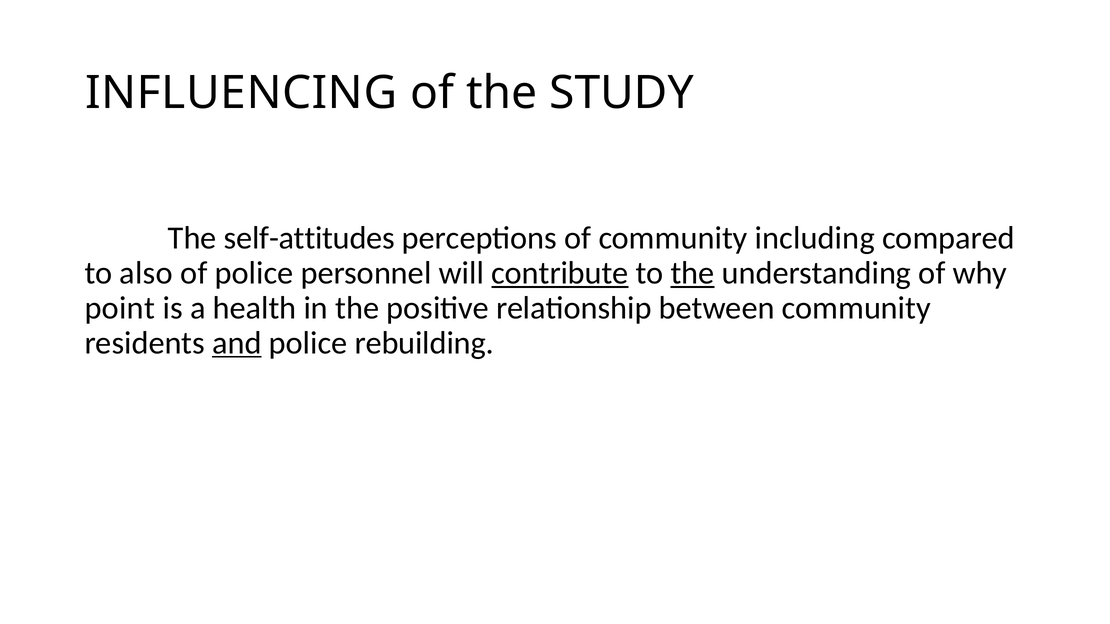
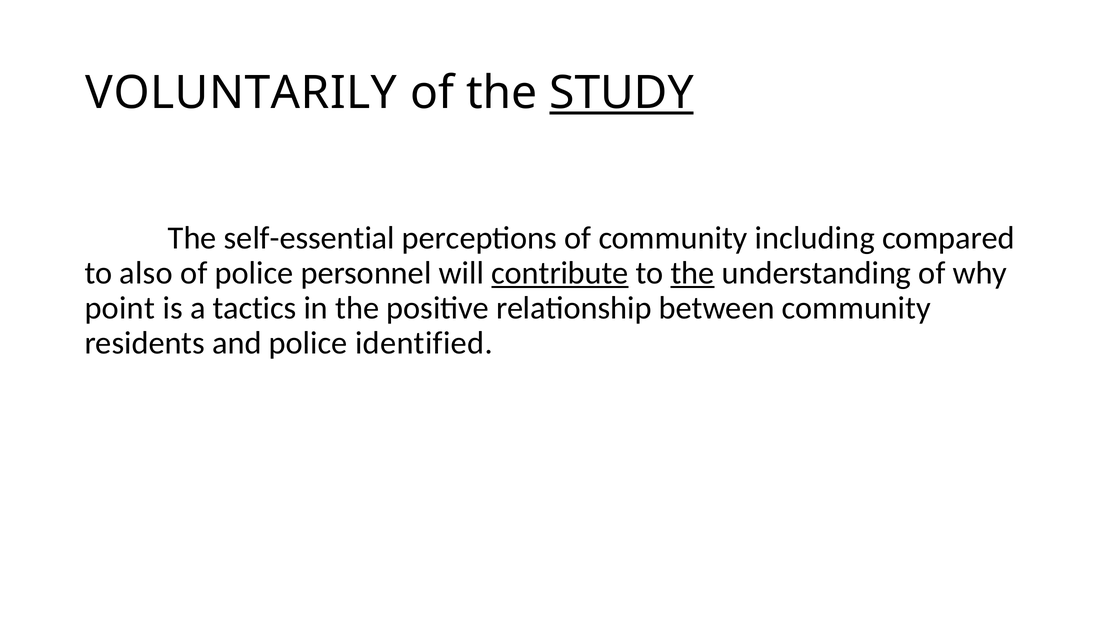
INFLUENCING: INFLUENCING -> VOLUNTARILY (241, 93)
STUDY underline: none -> present (622, 93)
self-attitudes: self-attitudes -> self-essential (309, 238)
health: health -> tactics (255, 308)
and underline: present -> none (237, 343)
rebuilding: rebuilding -> identified (424, 343)
